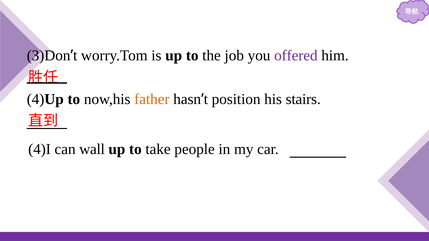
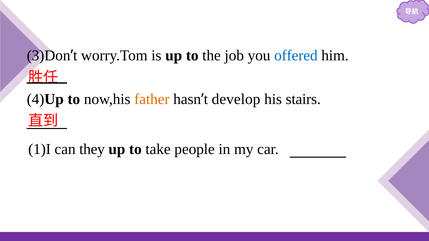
offered colour: purple -> blue (296, 56)
position: position -> develop (236, 99)
4)I: 4)I -> 1)I (40, 149)
wall: wall -> they (92, 149)
